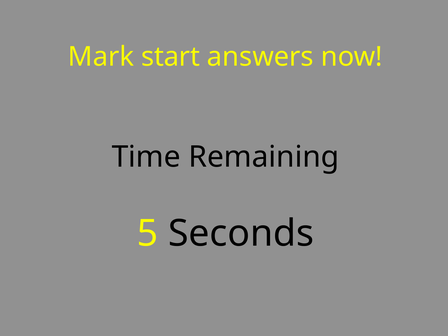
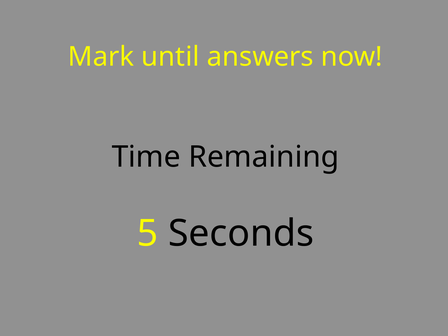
start: start -> until (170, 57)
